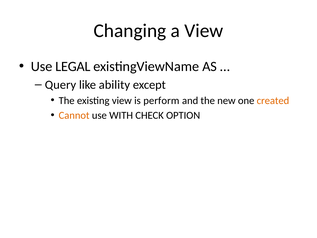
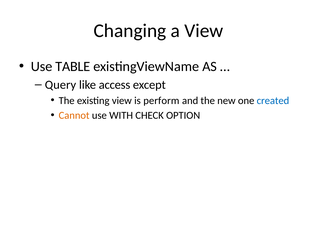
LEGAL: LEGAL -> TABLE (73, 67)
ability: ability -> access (115, 85)
created colour: orange -> blue (273, 100)
